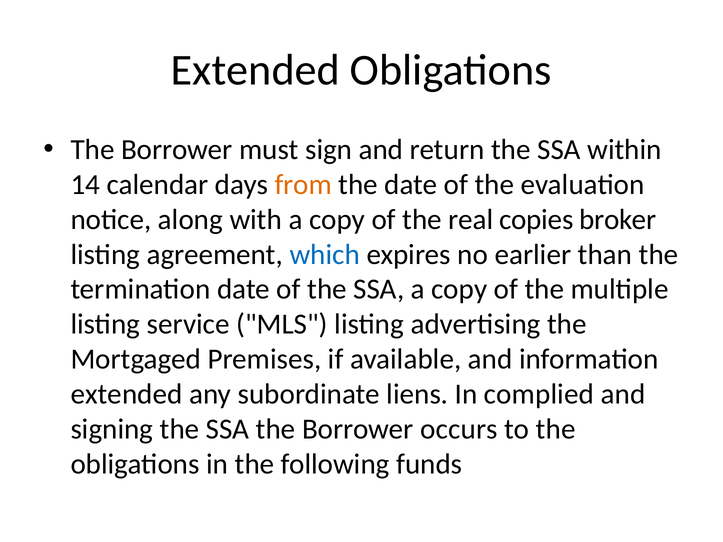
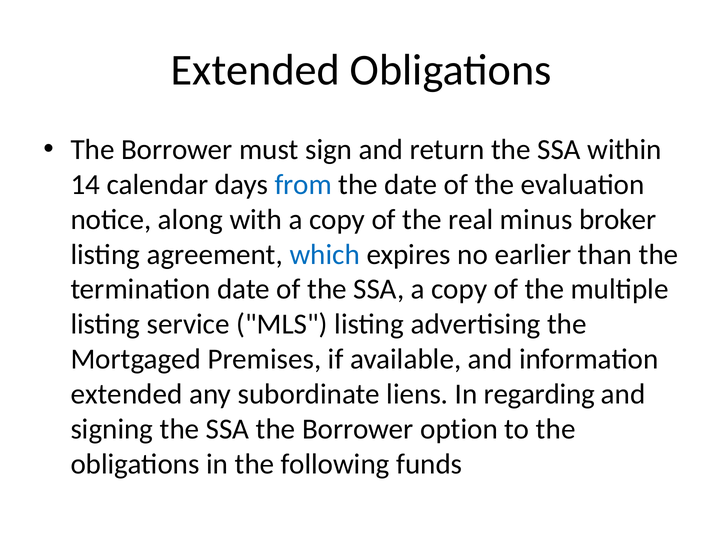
from colour: orange -> blue (303, 185)
copies: copies -> minus (536, 220)
complied: complied -> regarding (539, 394)
occurs: occurs -> option (459, 429)
